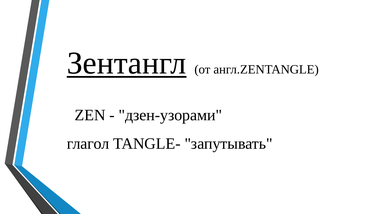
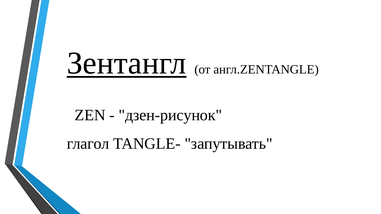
дзен-узорами: дзен-узорами -> дзен-рисунок (170, 115)
